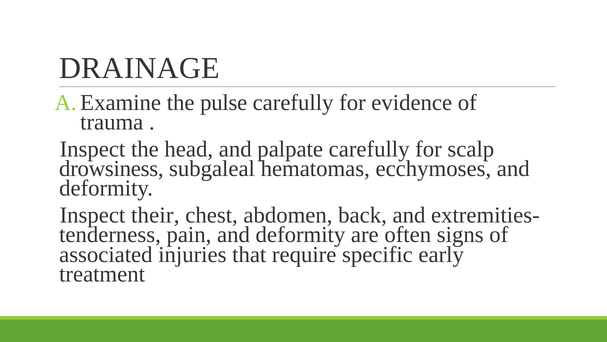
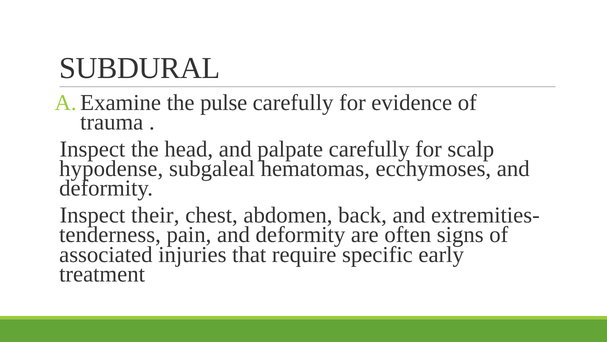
DRAINAGE: DRAINAGE -> SUBDURAL (140, 68)
drowsiness: drowsiness -> hypodense (111, 168)
